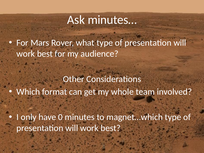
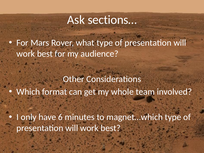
minutes…: minutes… -> sections… (112, 20)
0: 0 -> 6 (60, 117)
